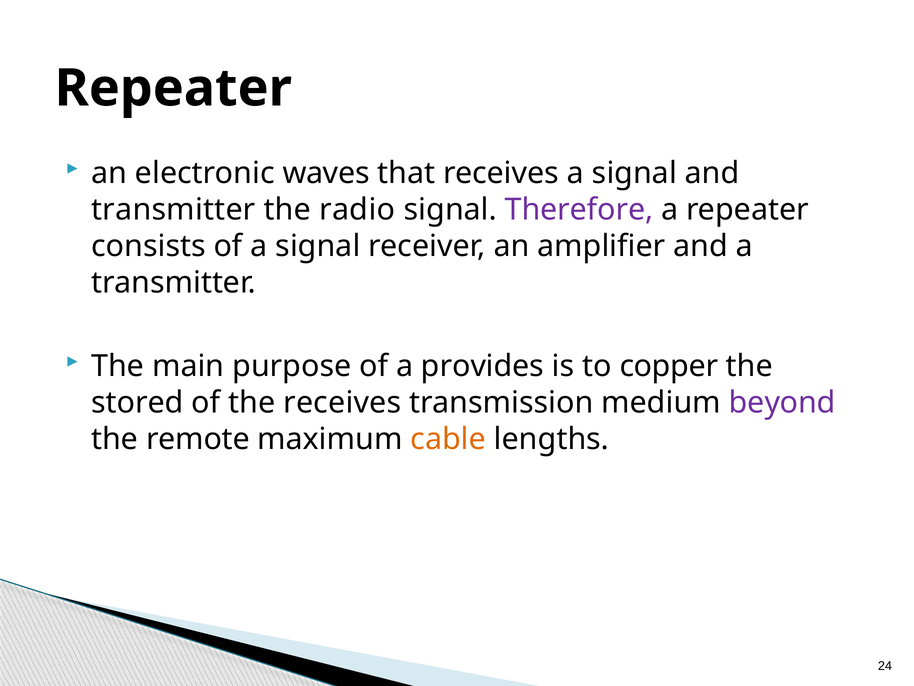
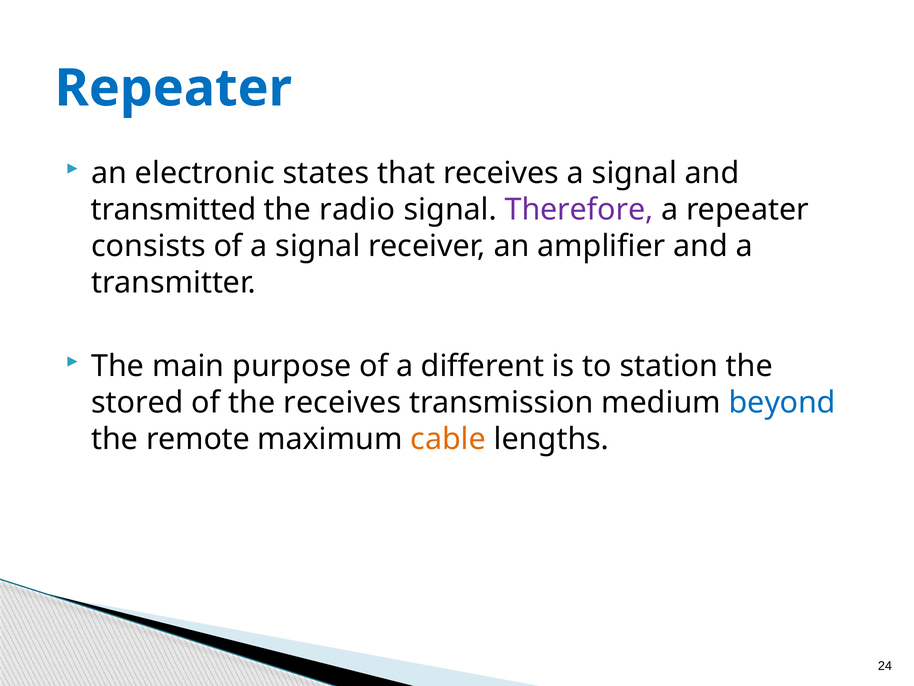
Repeater colour: black -> blue (173, 88)
waves: waves -> states (326, 173)
transmitter: transmitter -> transmitted (174, 210)
provides: provides -> different (483, 366)
copper: copper -> station (669, 366)
beyond colour: purple -> blue (782, 403)
